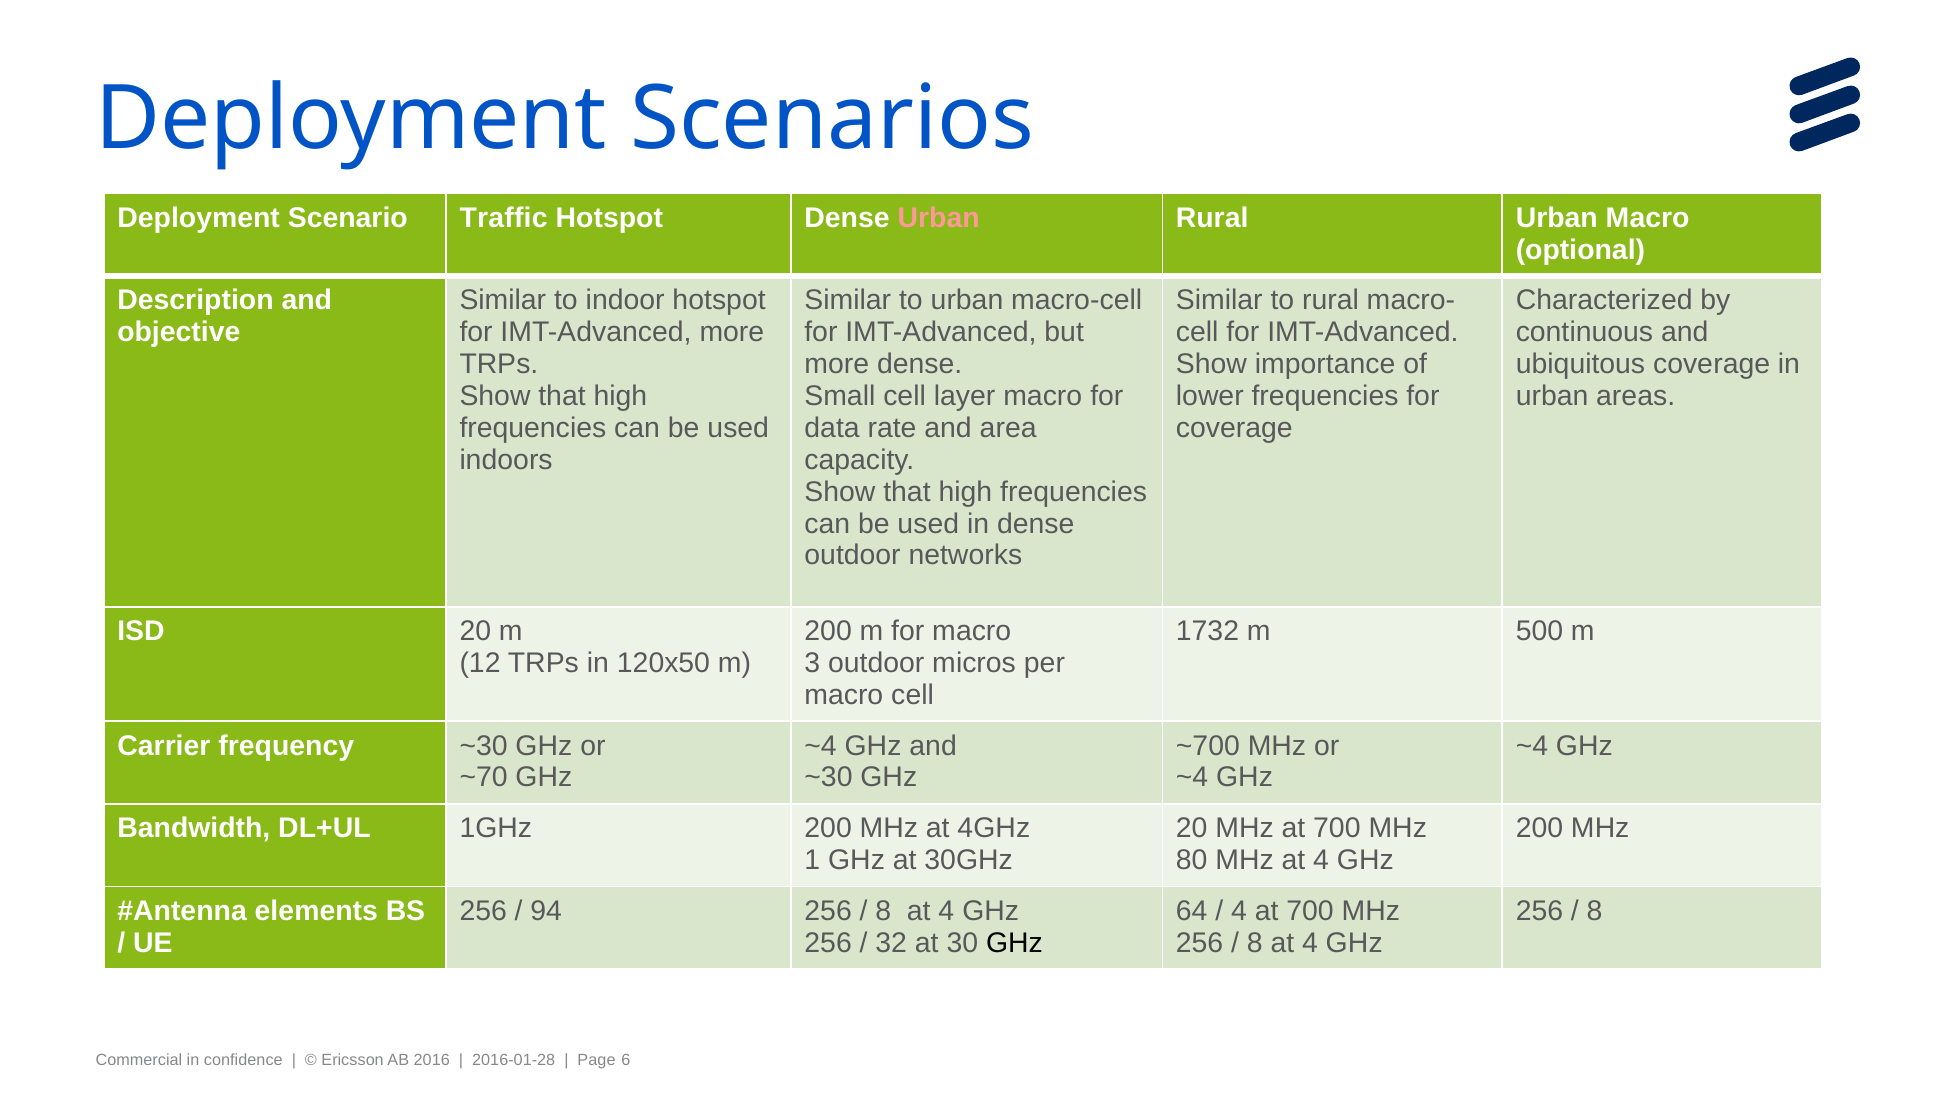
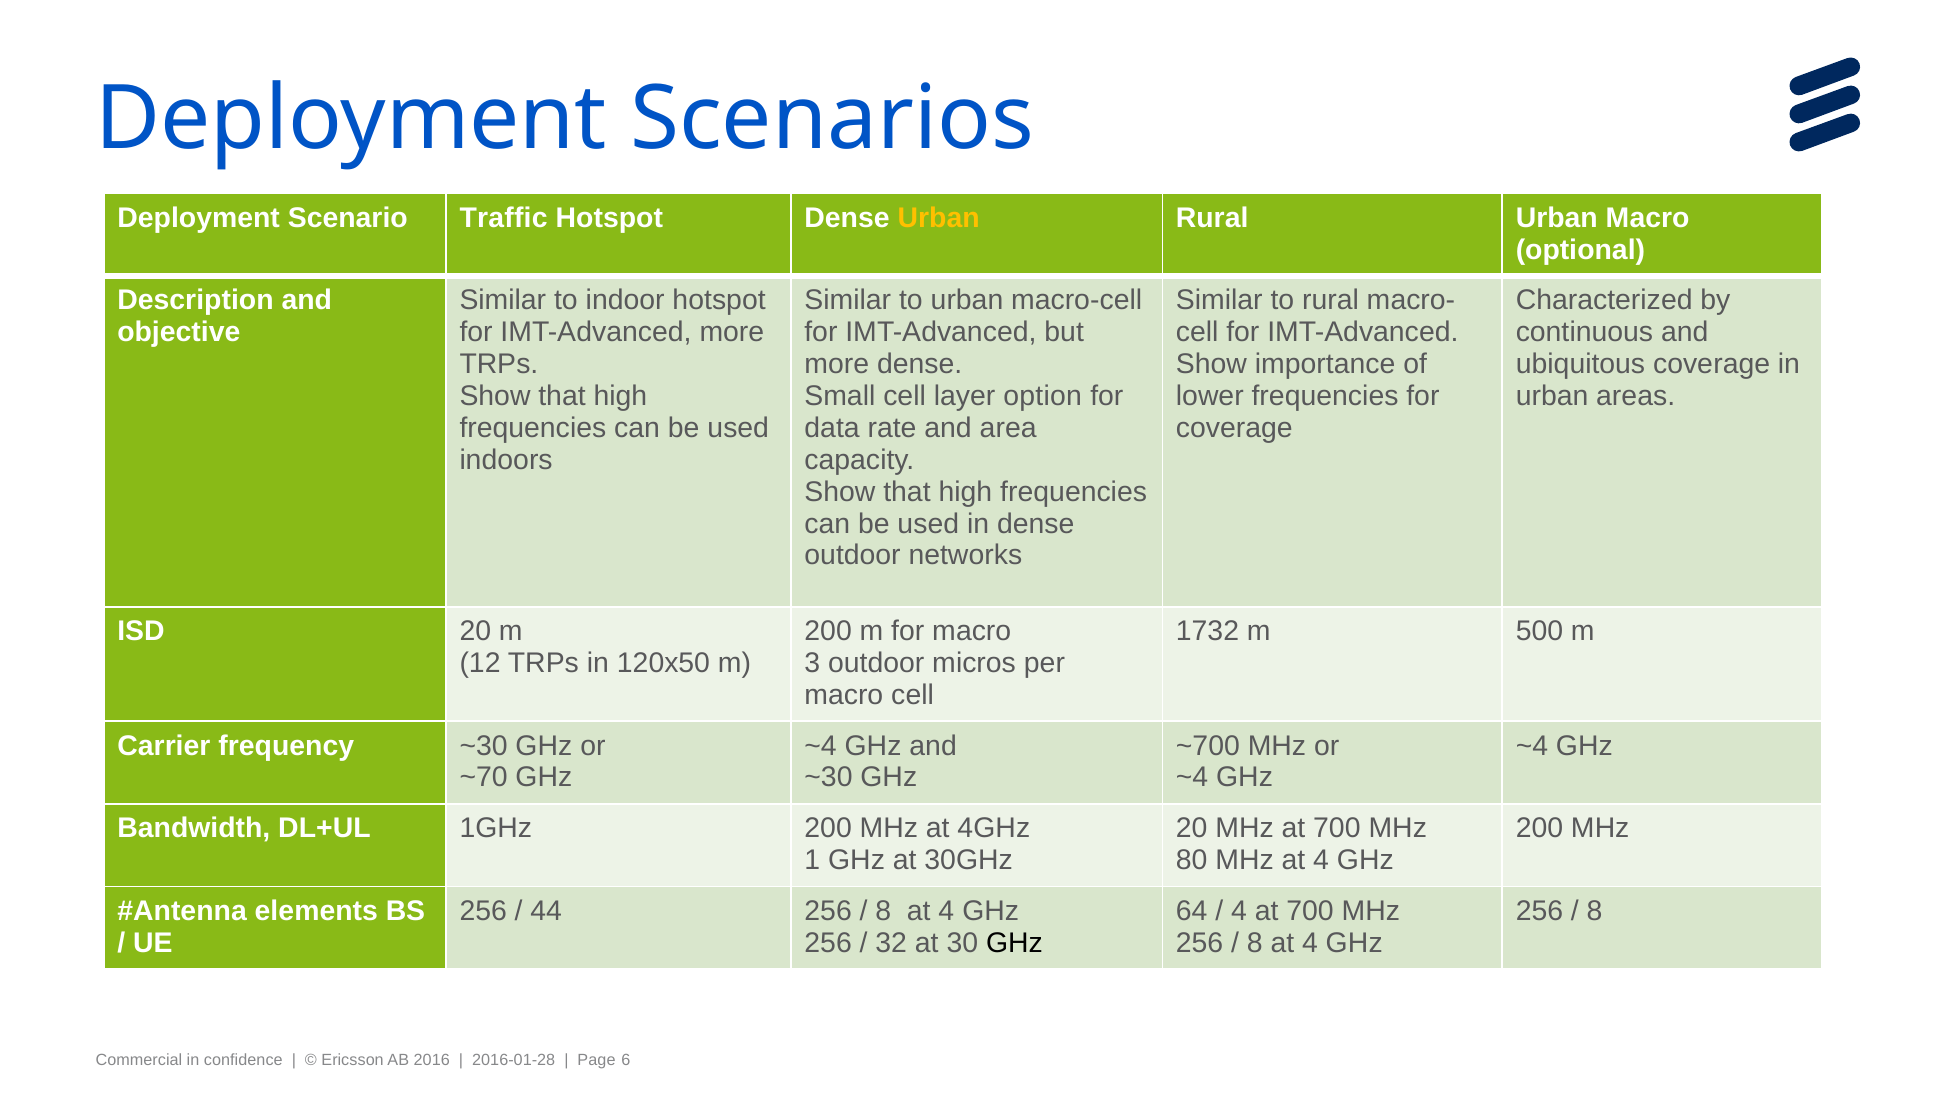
Urban colour: pink -> yellow (939, 218)
layer macro: macro -> option (1043, 396)
94: 94 -> 44 (546, 911)
